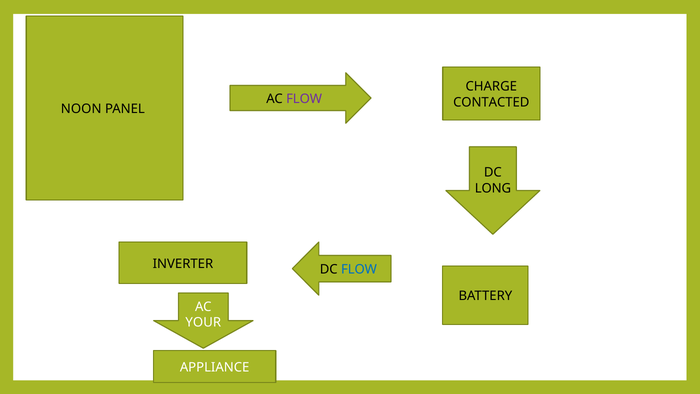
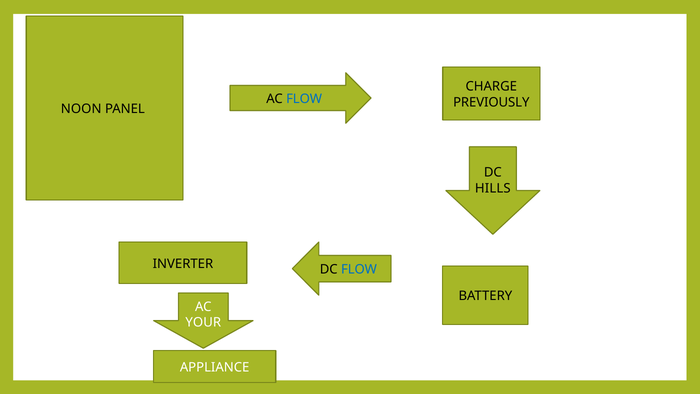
FLOW colour: purple -> blue (304, 99)
CONTACTED: CONTACTED -> PREVIOUSLY (491, 102)
LONG: LONG -> HILLS (493, 188)
